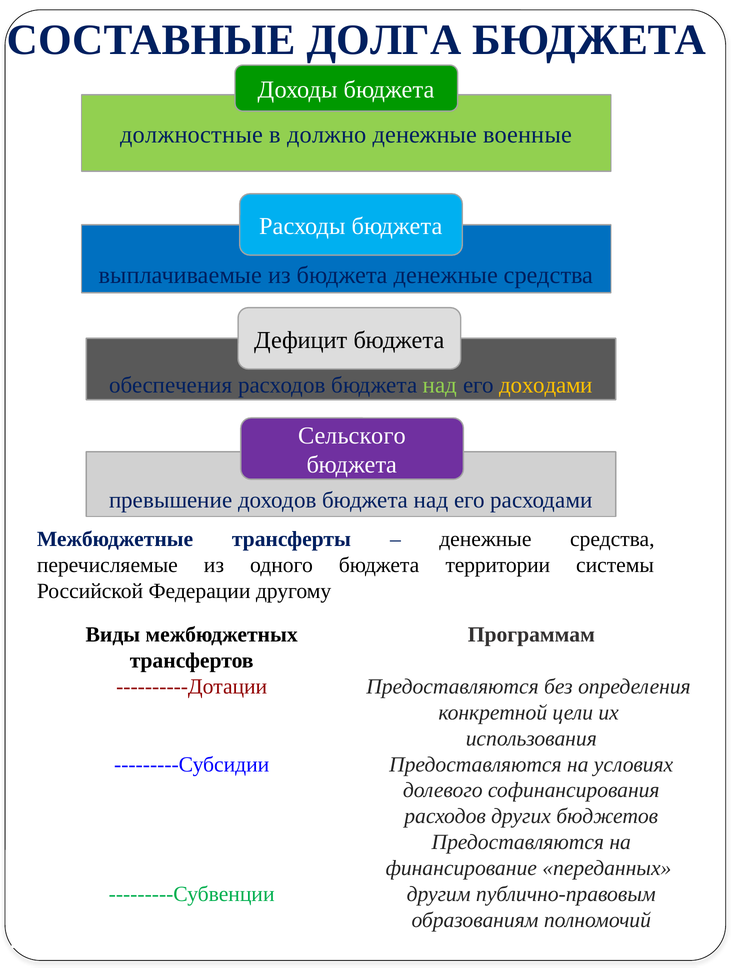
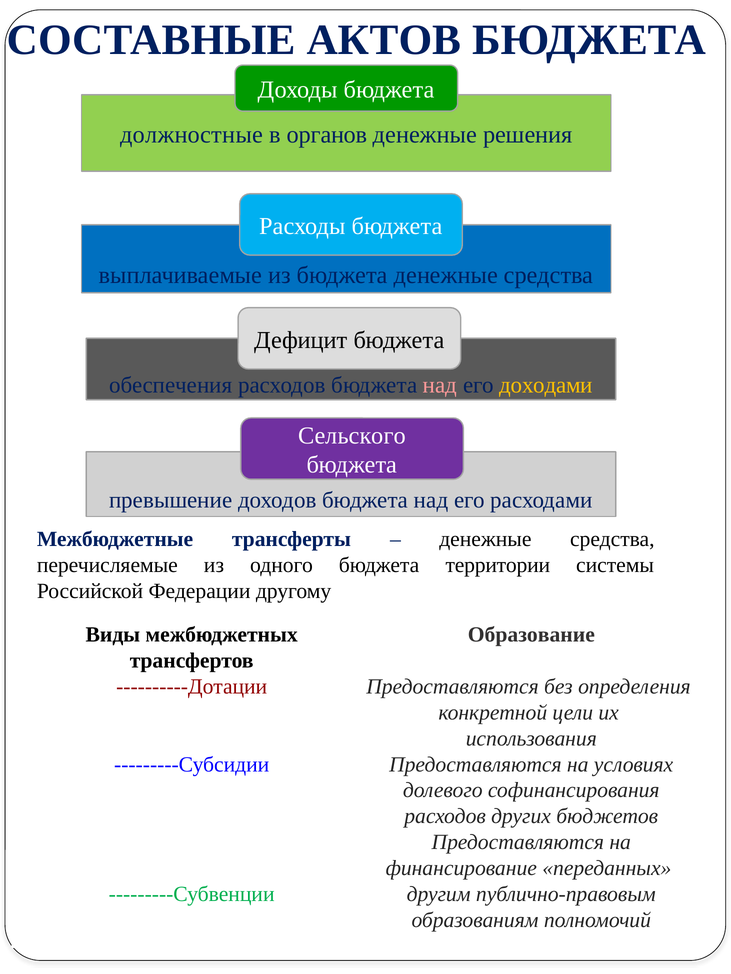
ДОЛГА: ДОЛГА -> АКТОВ (384, 40)
должно: должно -> органов (327, 135)
военные: военные -> решения (528, 135)
над colour: light green -> pink (440, 385)
Программам: Программам -> Образование (531, 635)
